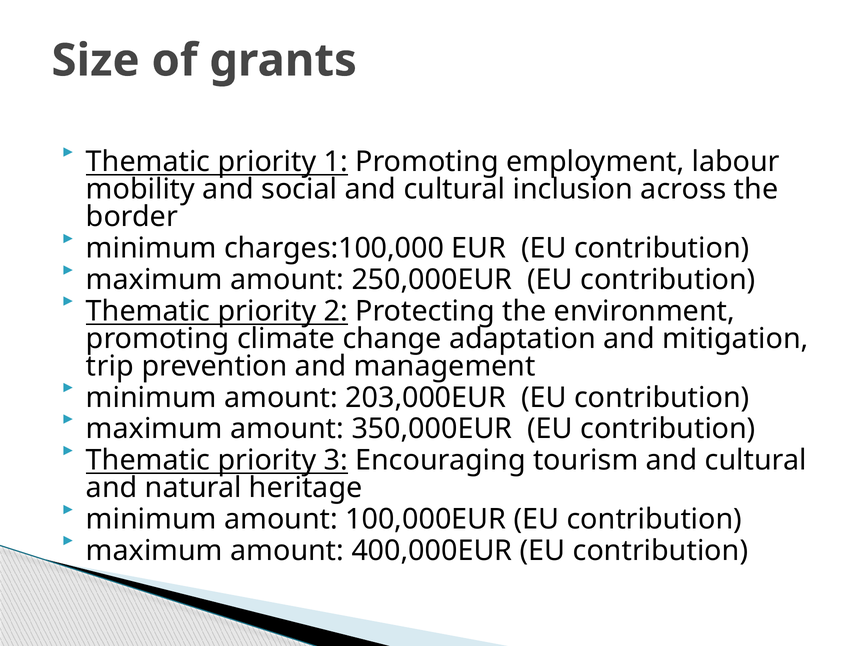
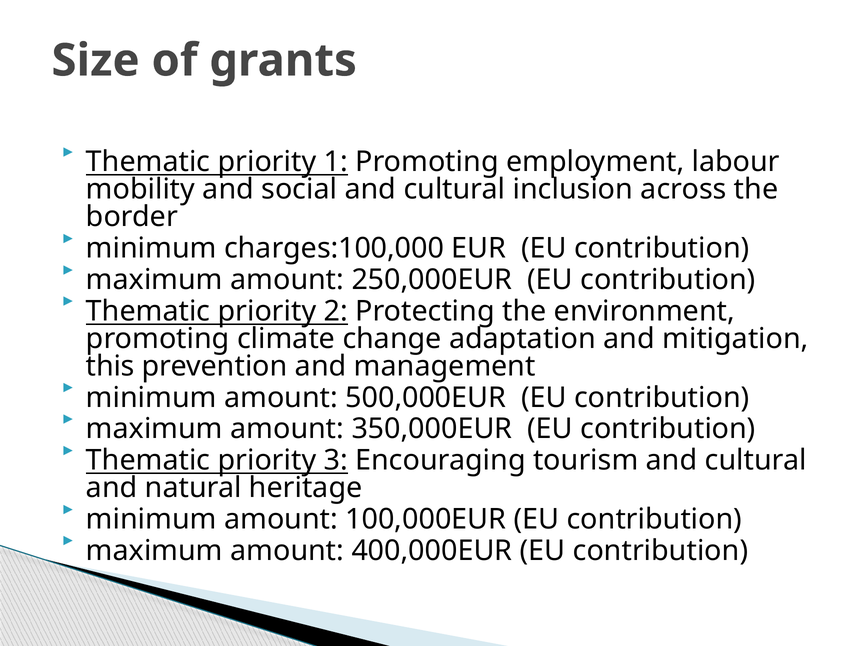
trip: trip -> this (110, 366)
203,000EUR: 203,000EUR -> 500,000EUR (426, 397)
